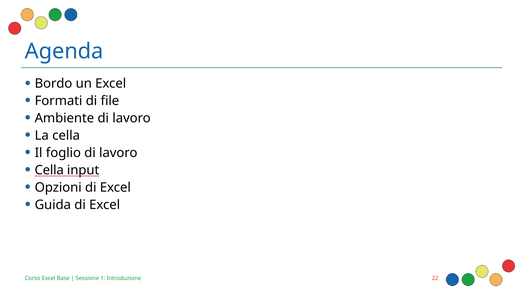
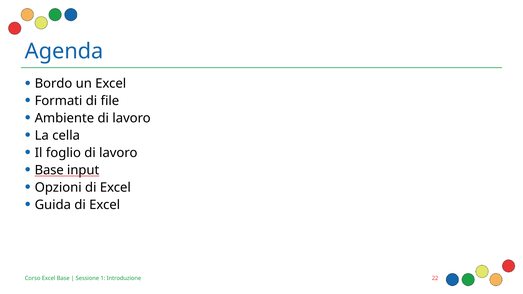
Cella: Cella -> Base (49, 170)
